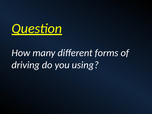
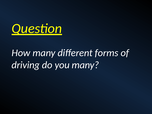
you using: using -> many (85, 65)
